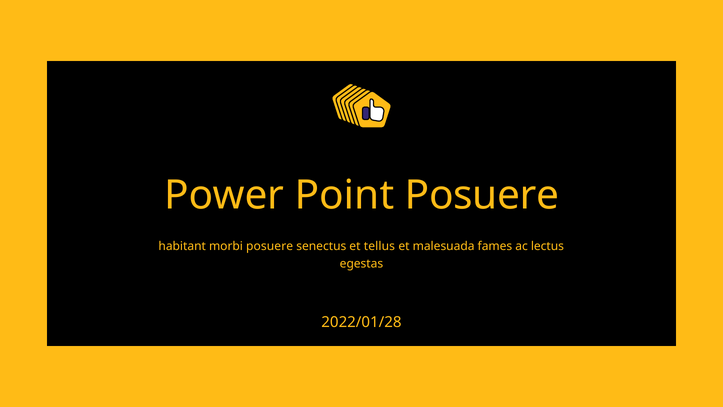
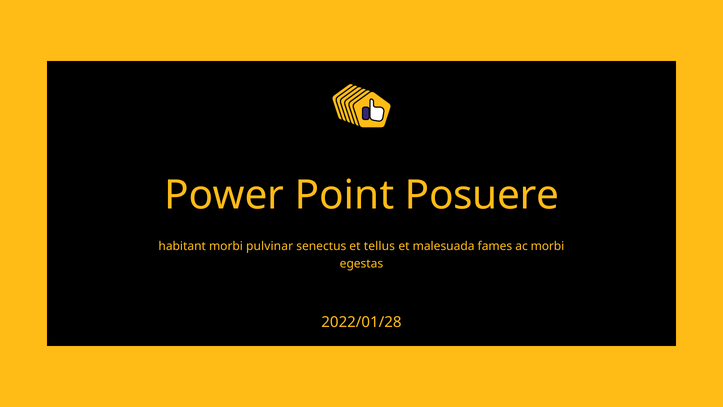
morbi posuere: posuere -> pulvinar (270, 246)
ac lectus: lectus -> morbi (547, 246)
